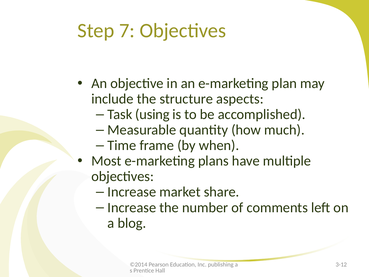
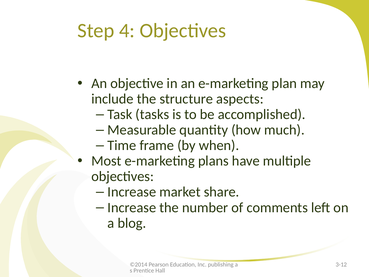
7: 7 -> 4 (127, 31)
using: using -> tasks (152, 114)
